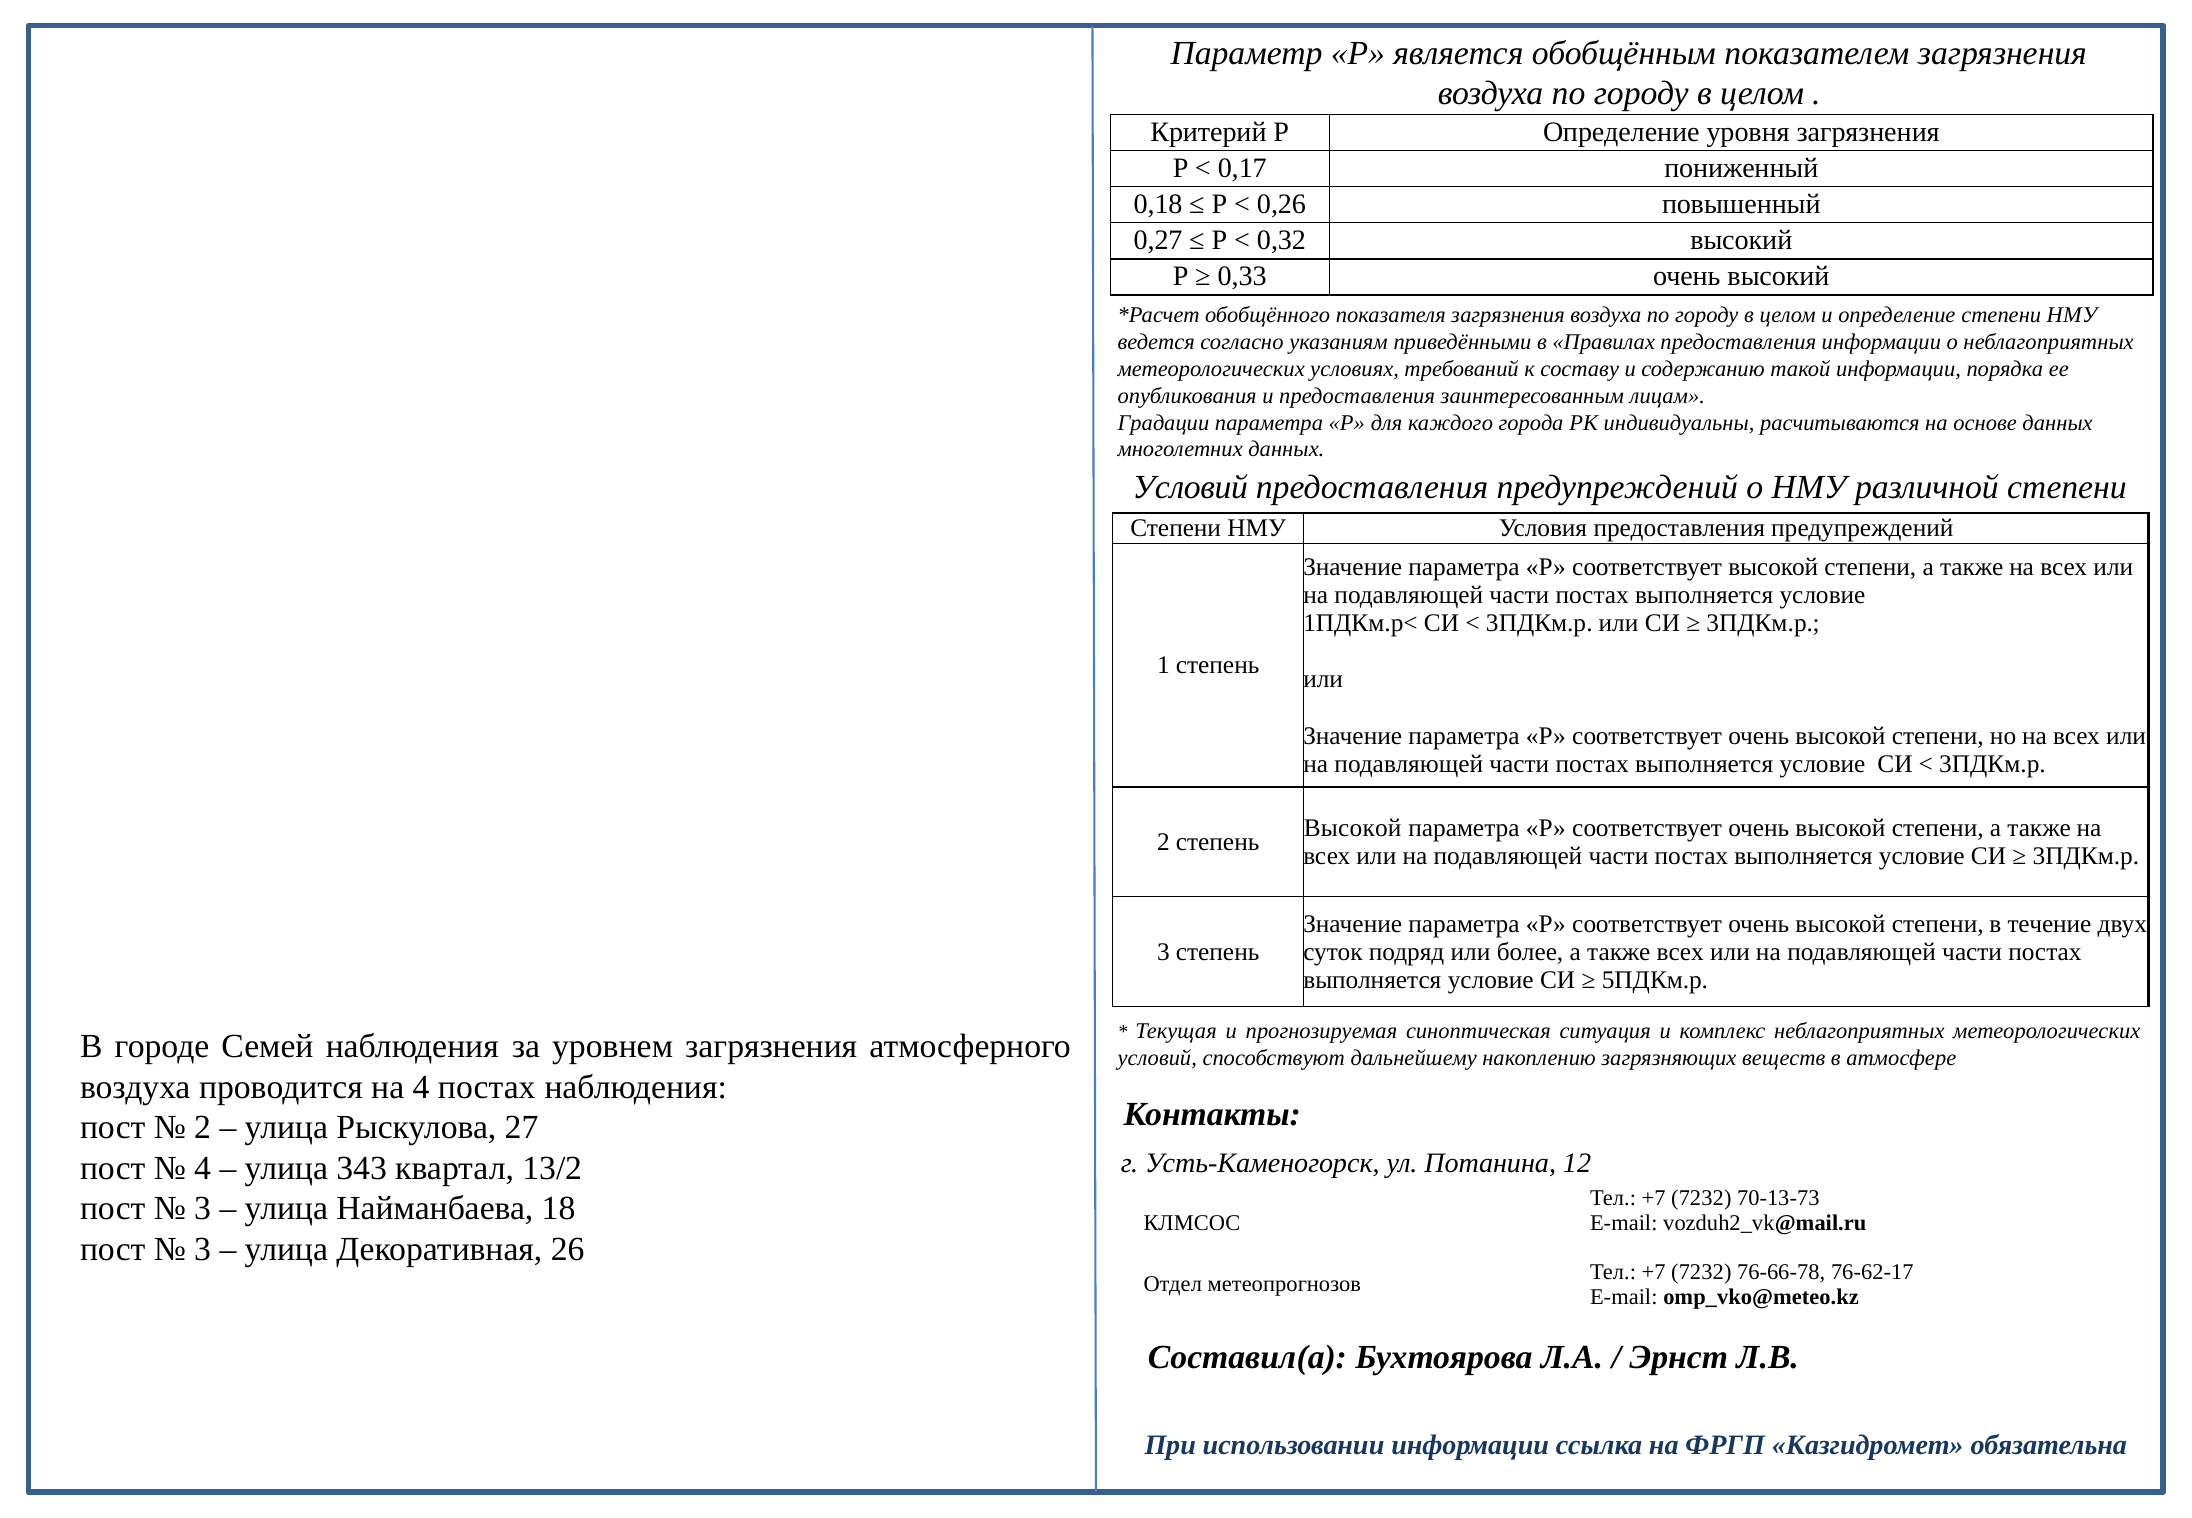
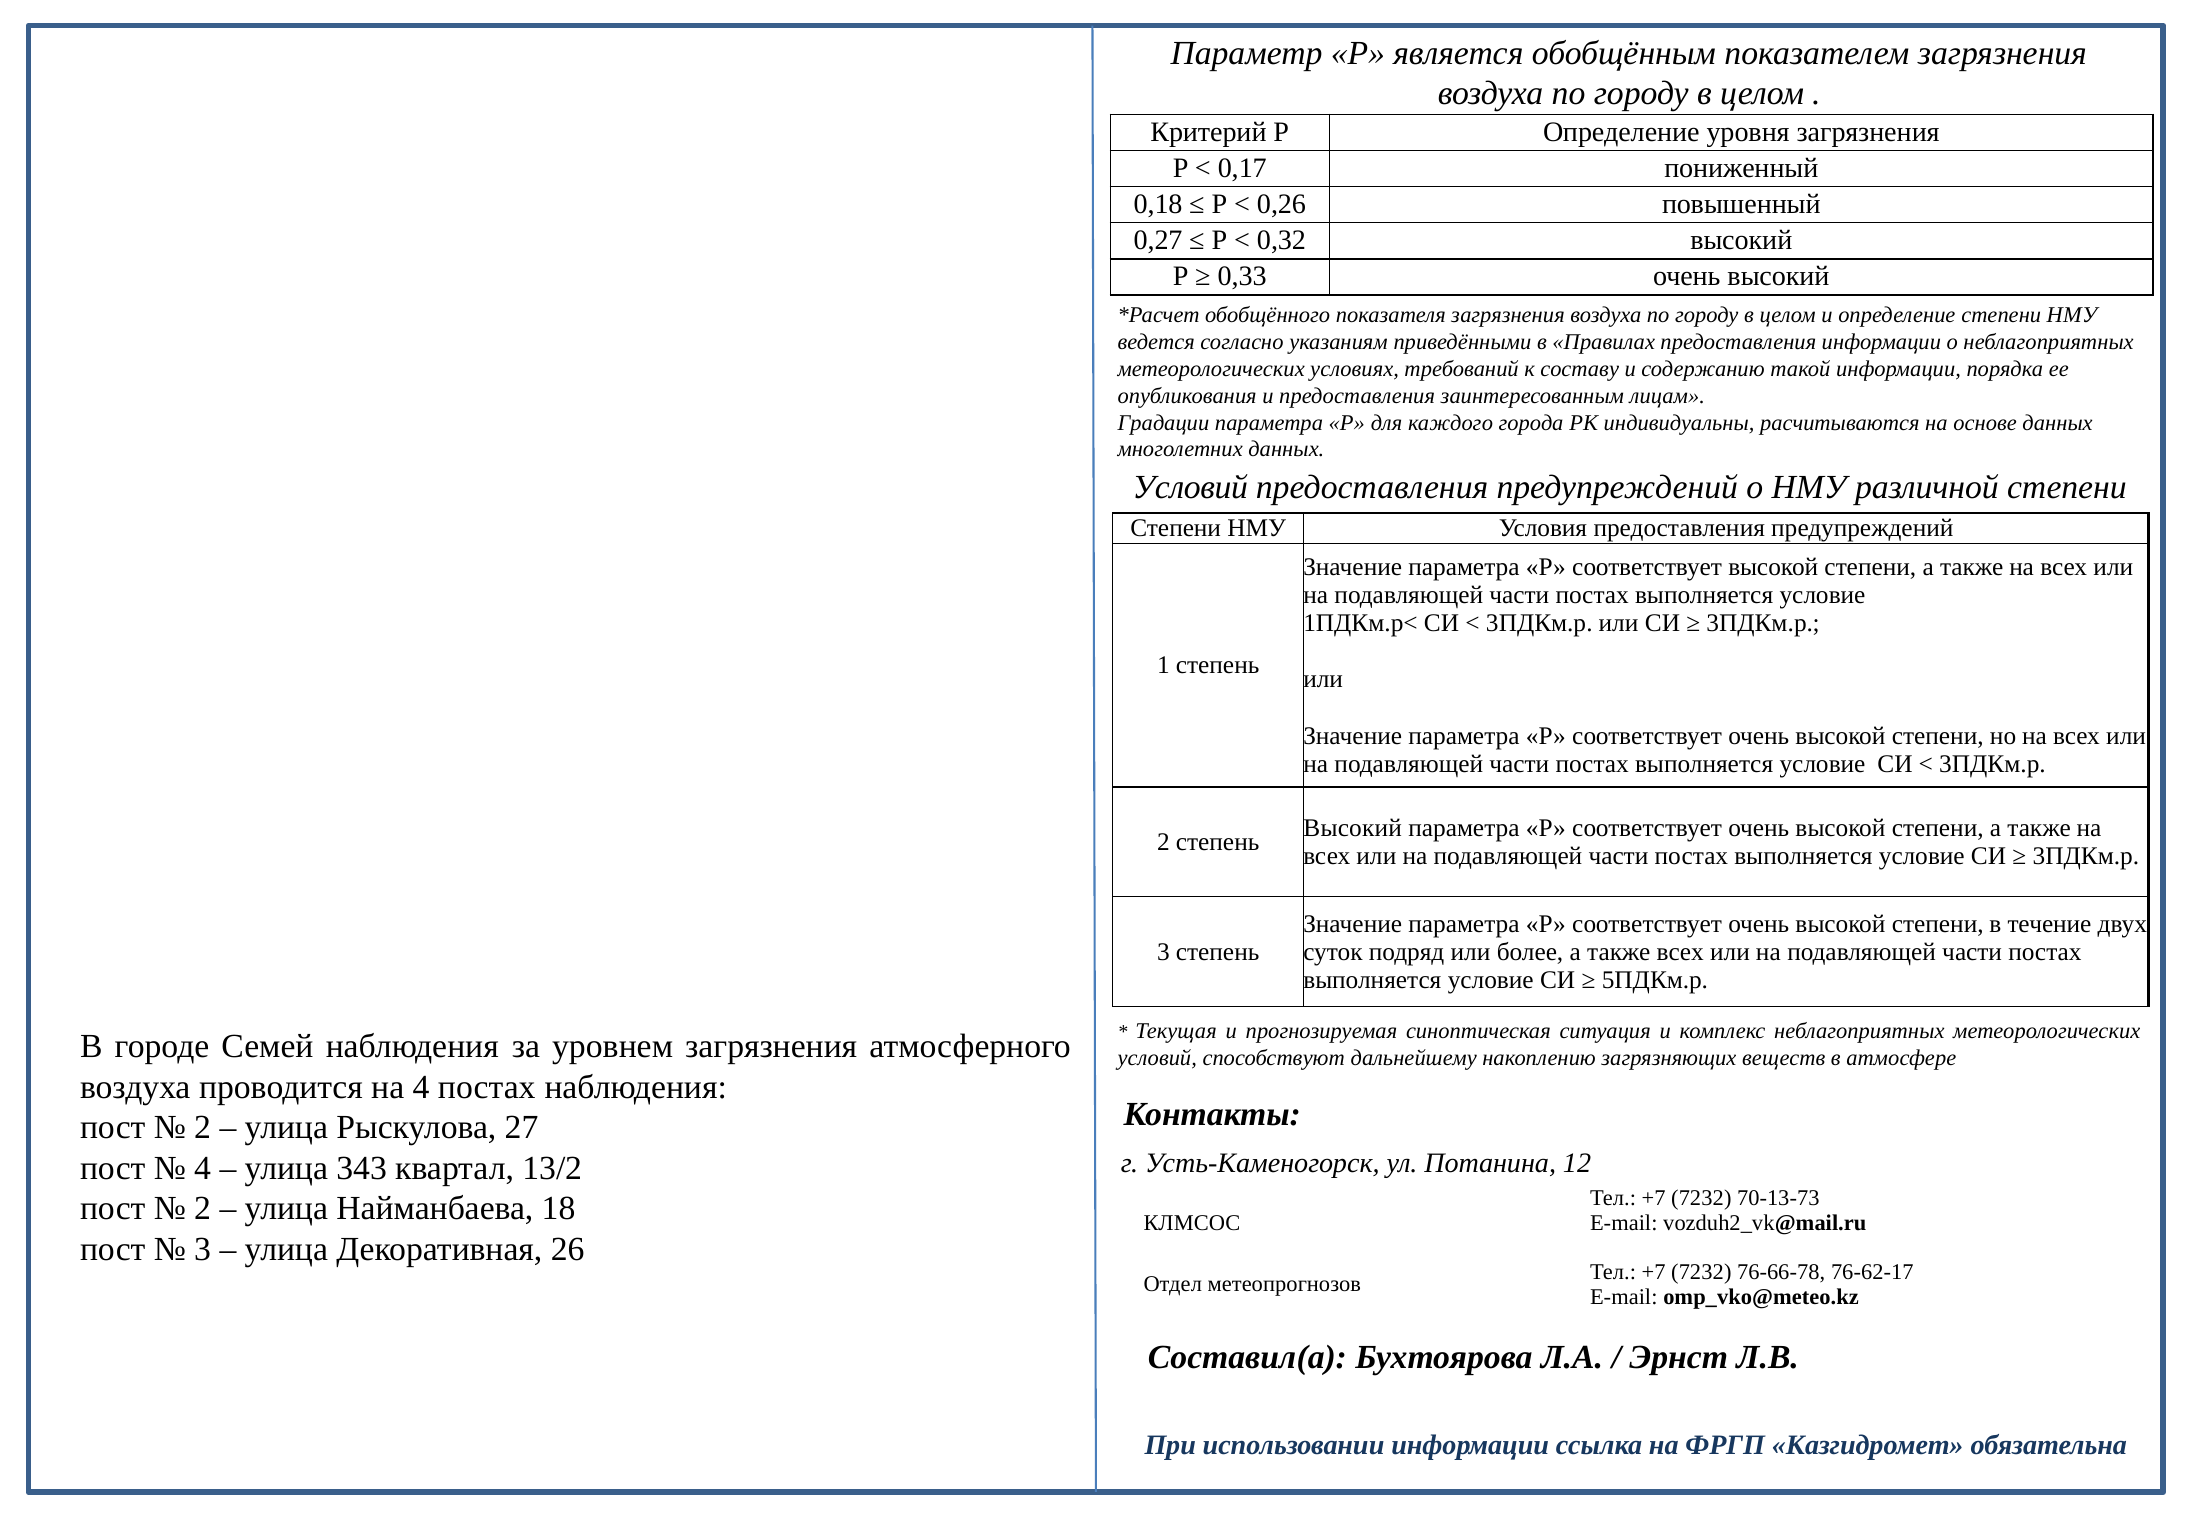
Высокой: Высокой -> Высокий (1353, 828)
3: 3 -> 2 (203, 1208)
